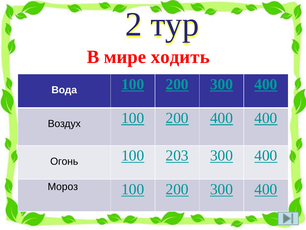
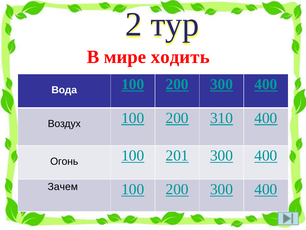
200 400: 400 -> 310 (222, 118)
203: 203 -> 201 (177, 155)
Мороз: Мороз -> Зачем (63, 186)
